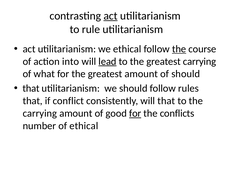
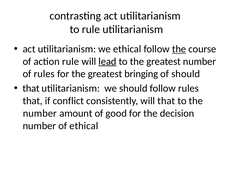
act underline: present -> none (111, 16)
action into: into -> rule (71, 61)
greatest carrying: carrying -> number (200, 61)
of what: what -> rules (44, 74)
greatest amount: amount -> bringing (141, 74)
carrying: carrying -> number (40, 113)
for underline: present -> none (135, 113)
conflicts: conflicts -> decision (177, 113)
